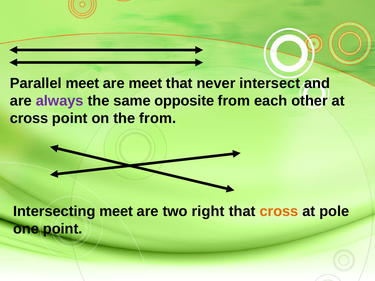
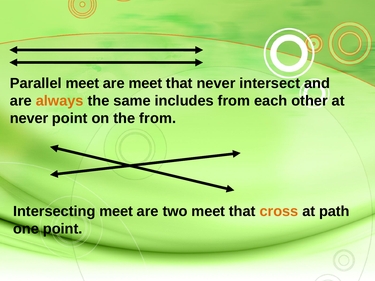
always colour: purple -> orange (60, 101)
opposite: opposite -> includes (184, 101)
cross: cross -> never (29, 118)
two right: right -> meet (208, 212)
pole: pole -> path (334, 212)
